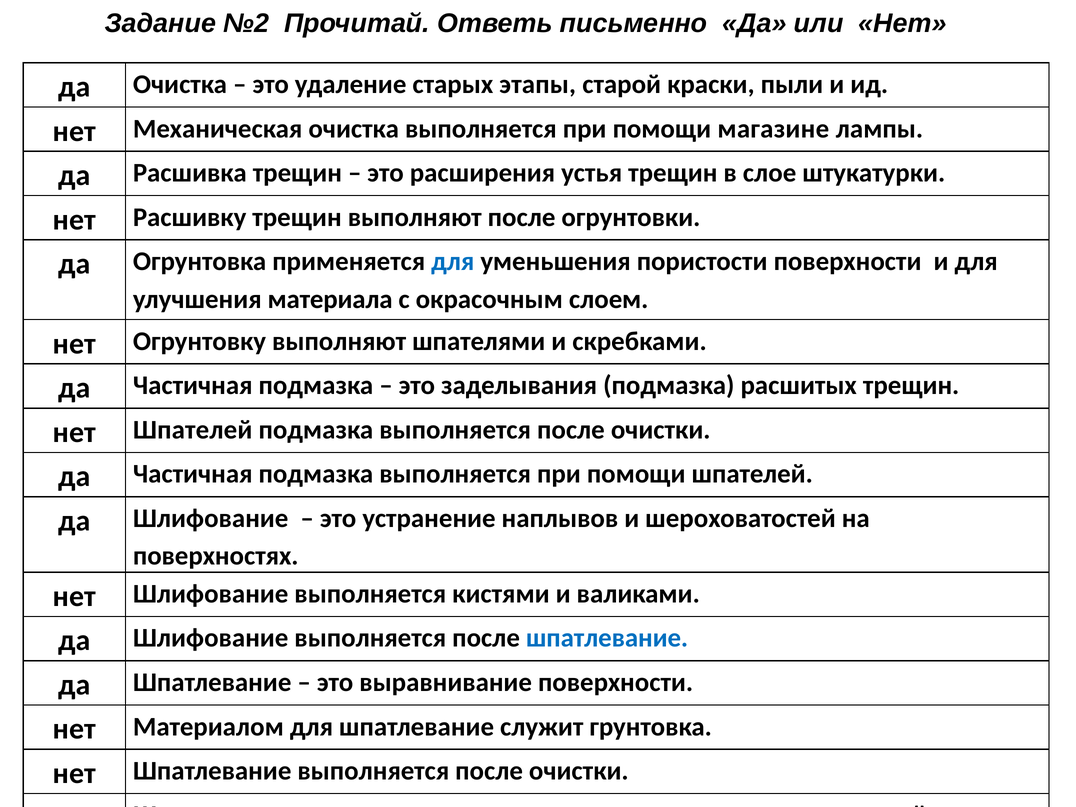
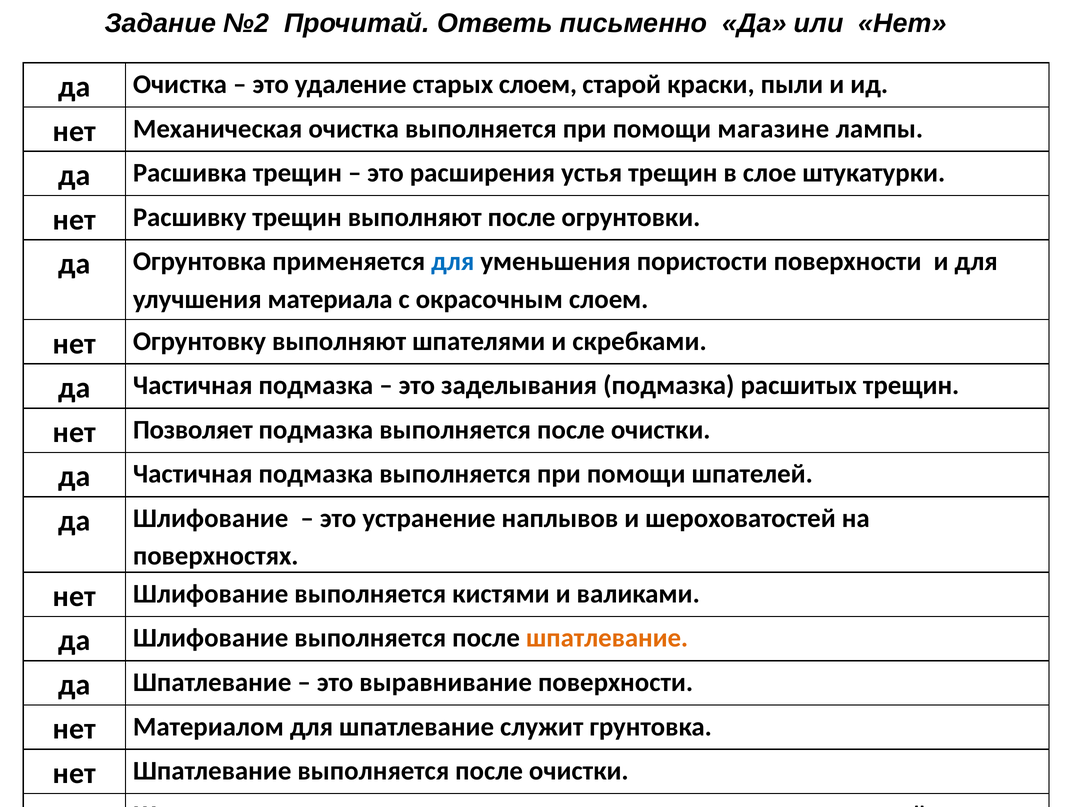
старых этапы: этапы -> слоем (538, 84)
нет Шпателей: Шпателей -> Позволяет (193, 430)
шпатлевание colour: blue -> orange (607, 638)
